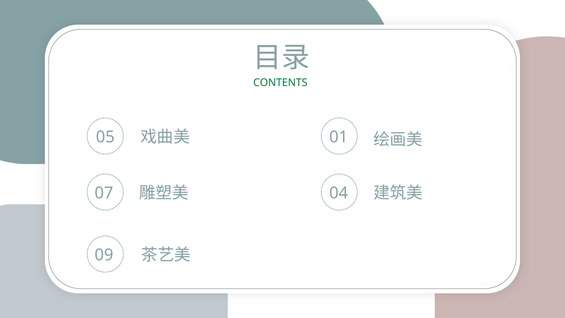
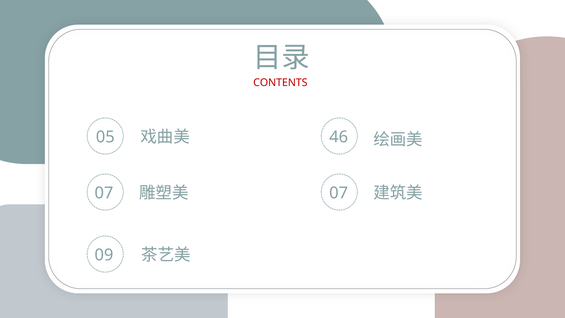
CONTENTS colour: green -> red (280, 83)
01: 01 -> 46 (339, 137)
04: 04 -> 07 (339, 193)
